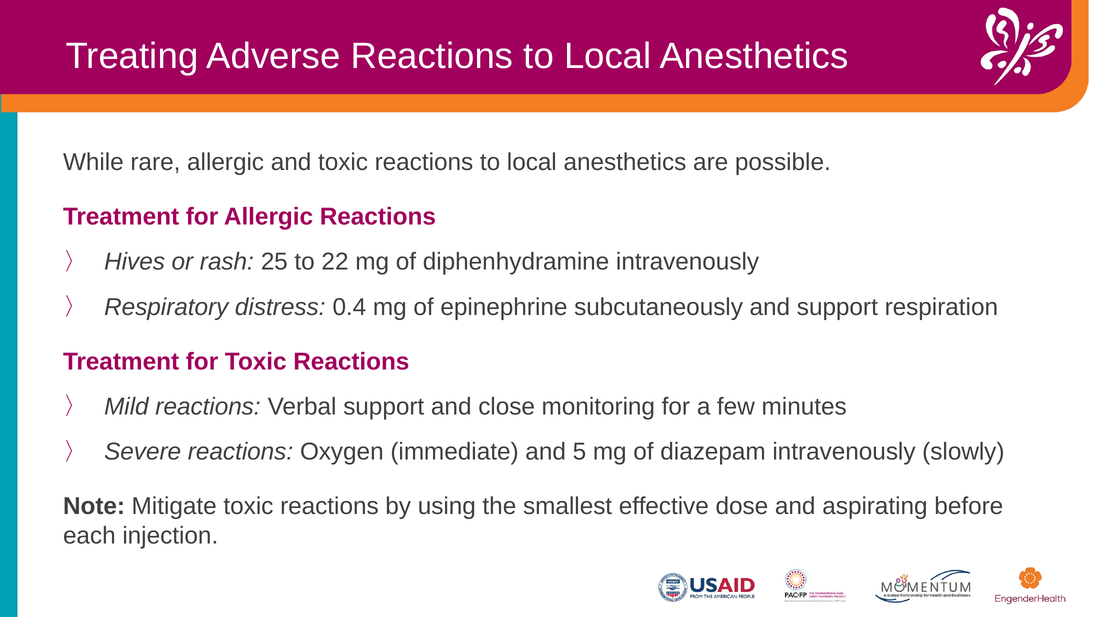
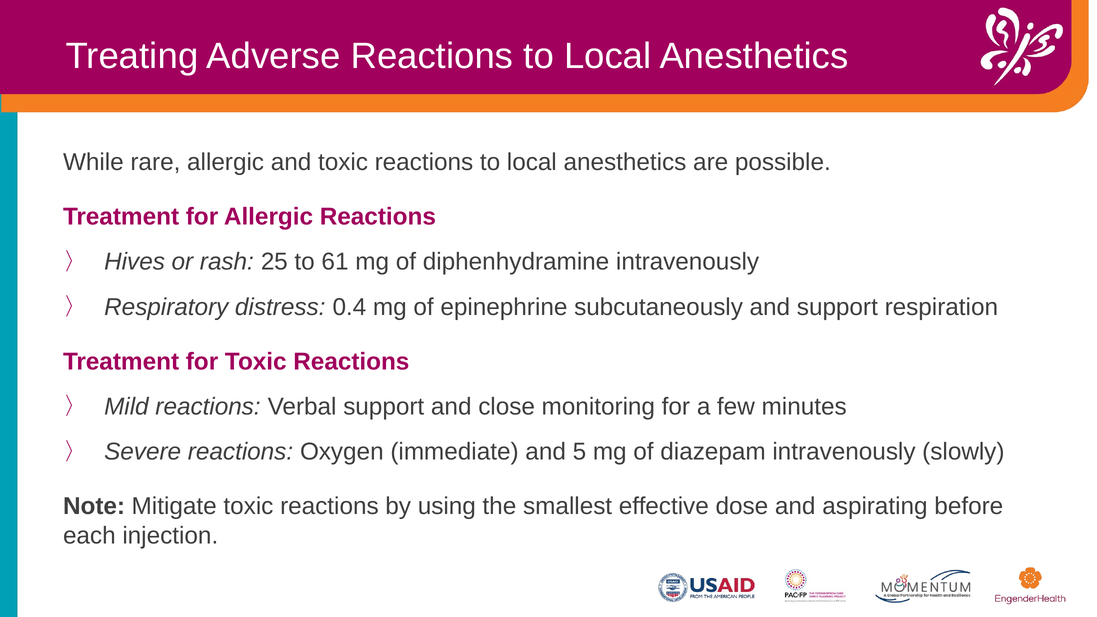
22: 22 -> 61 (335, 262)
